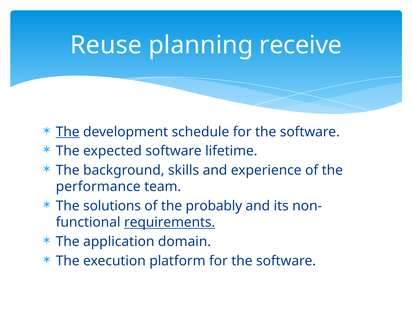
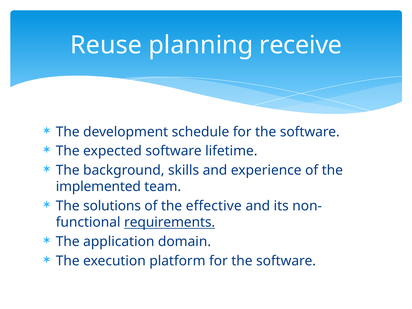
The underline: present -> none (68, 132)
performance: performance -> implemented (98, 187)
probably: probably -> effective (214, 206)
